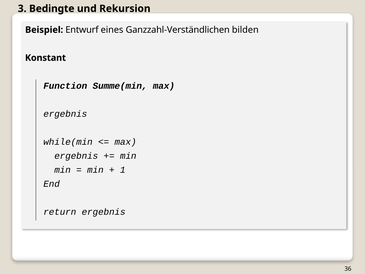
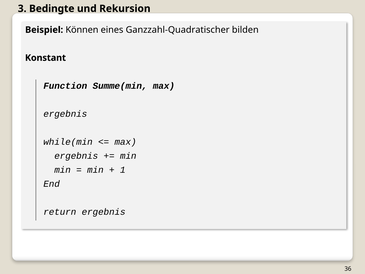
Entwurf: Entwurf -> Können (82, 30)
Ganzzahl-Verständlichen: Ganzzahl-Verständlichen -> Ganzzahl-Quadratischer (178, 30)
